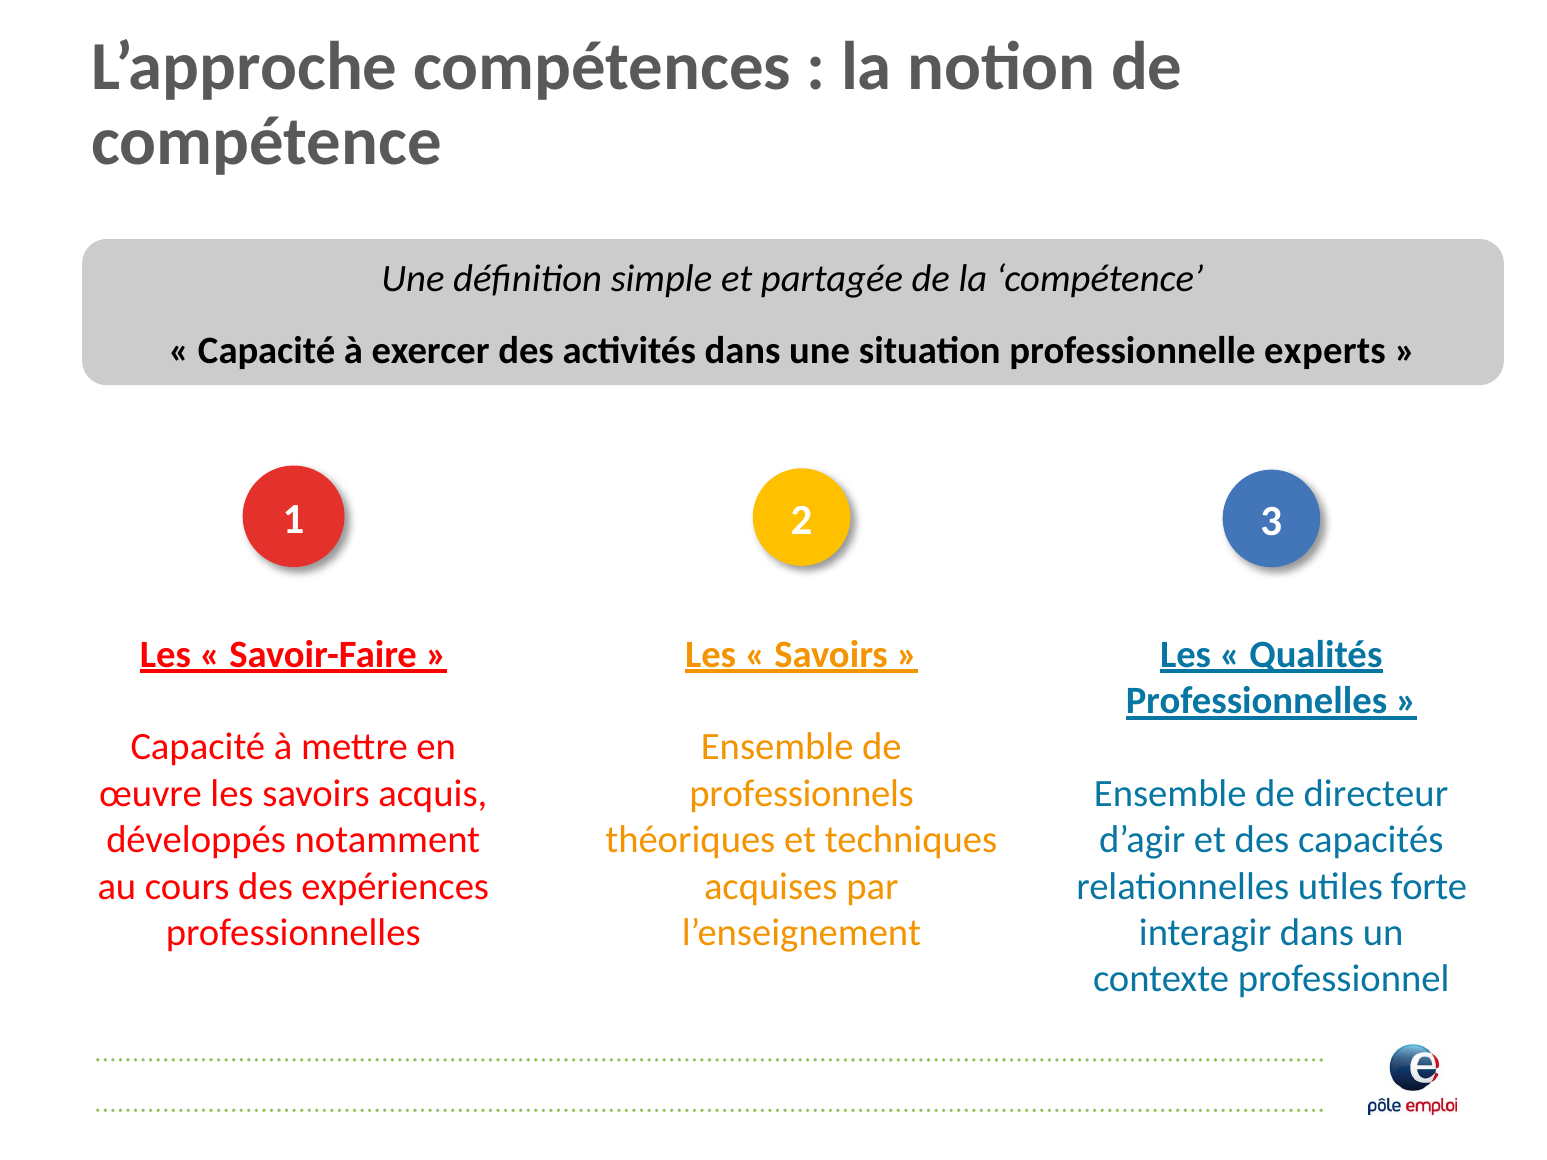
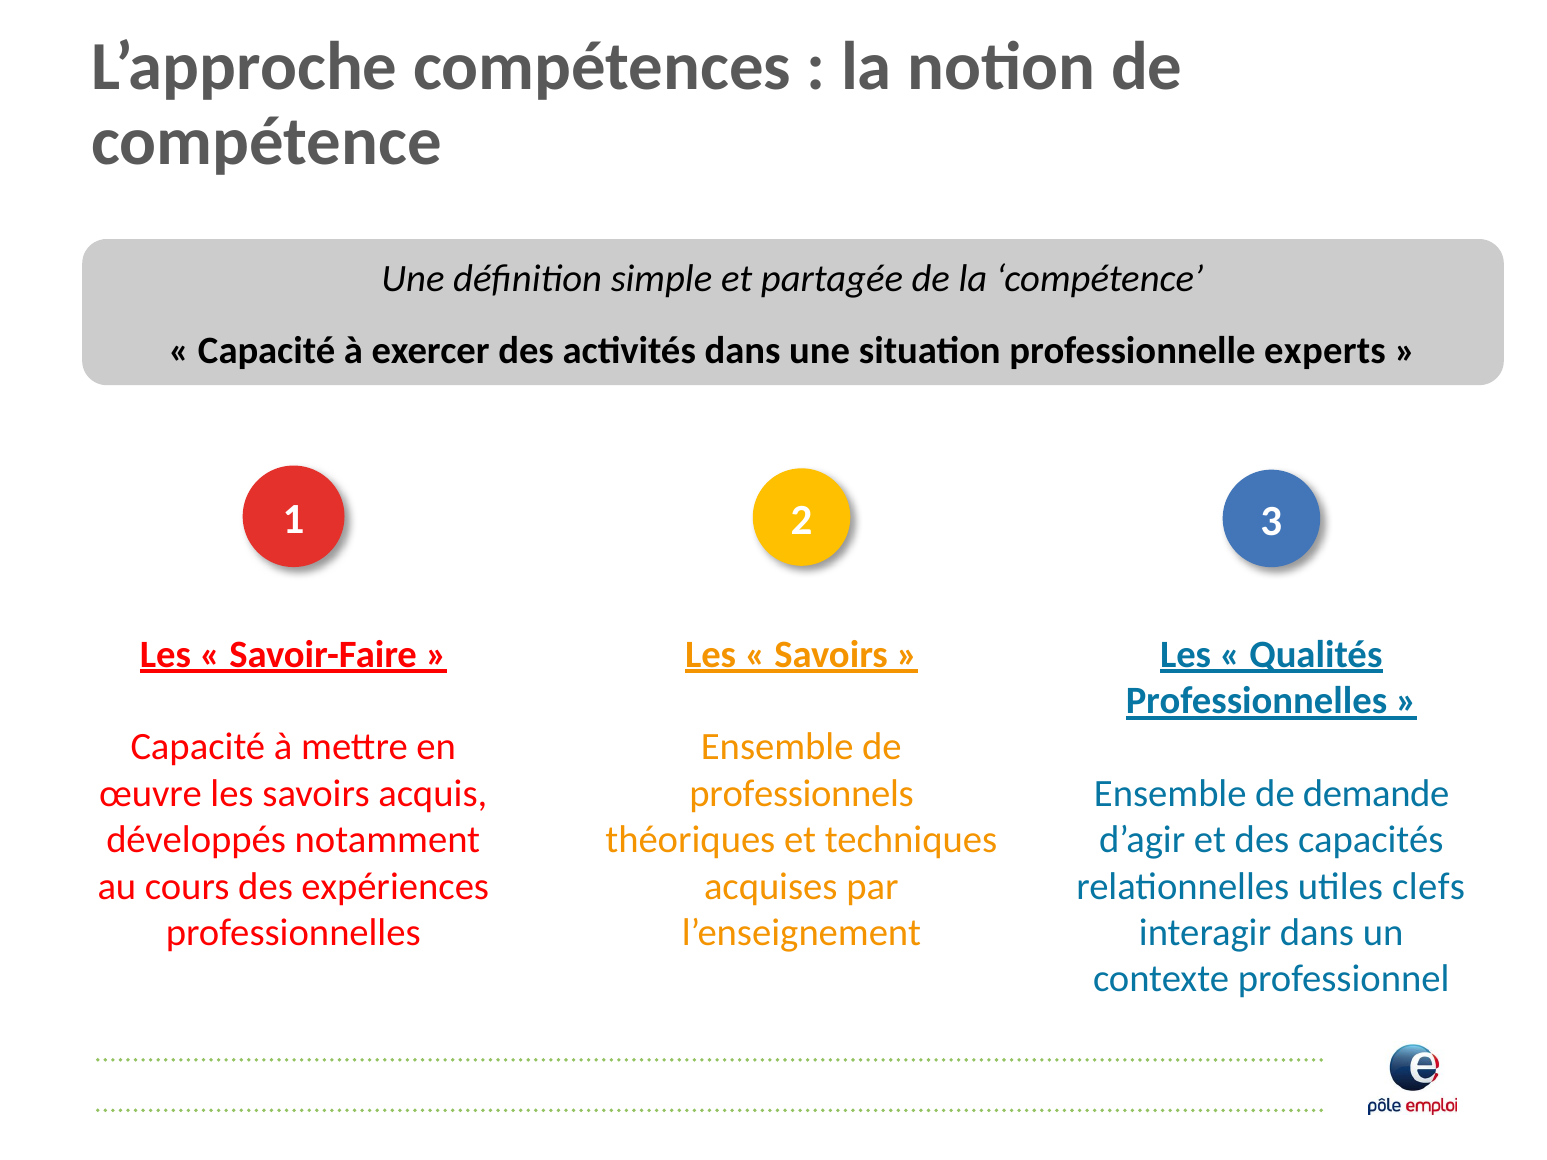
directeur: directeur -> demande (1376, 794)
forte: forte -> clefs (1429, 887)
